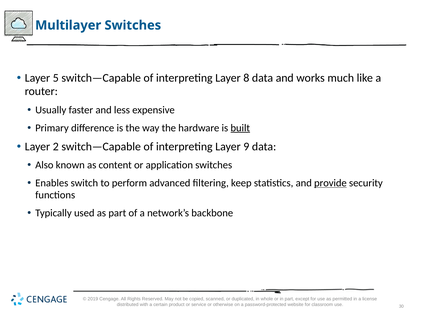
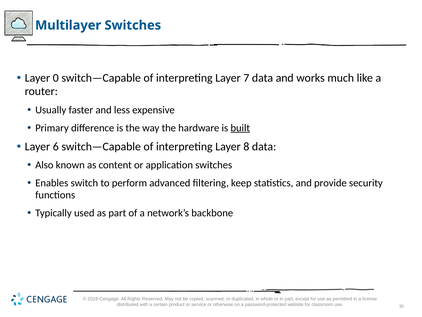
5: 5 -> 0 (56, 78)
8: 8 -> 7 (246, 78)
2: 2 -> 6 (56, 146)
9: 9 -> 8 (246, 146)
provide underline: present -> none (330, 183)
